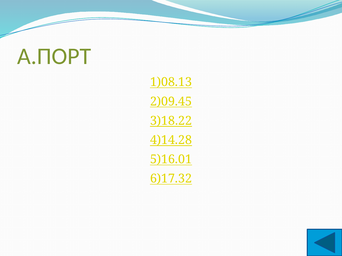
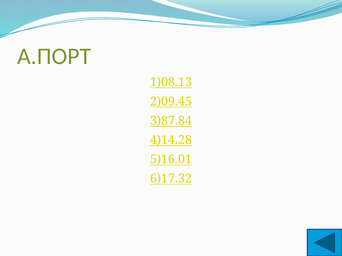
3)18.22: 3)18.22 -> 3)87.84 (171, 121)
